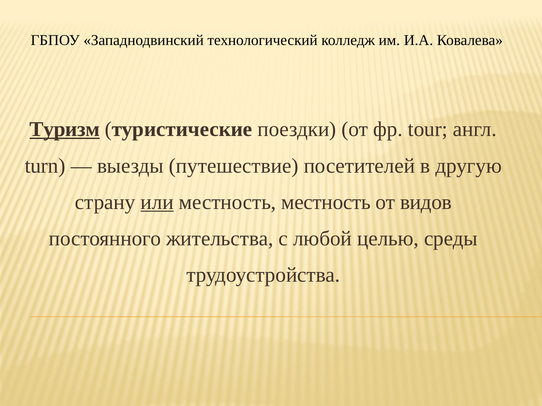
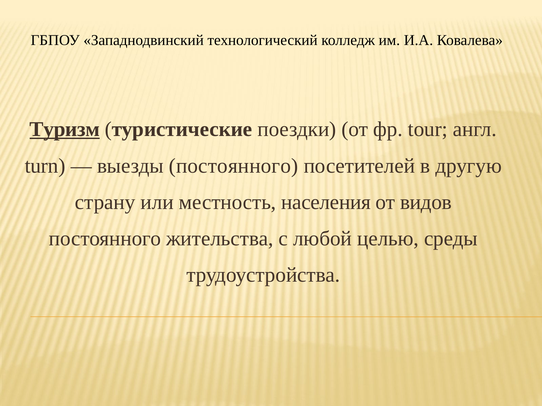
выезды путешествие: путешествие -> постоянного (234, 166)
или underline: present -> none (157, 202)
местность местность: местность -> населения (326, 202)
